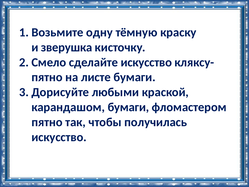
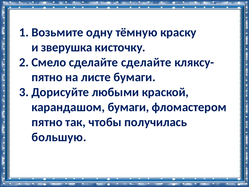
сделайте искусство: искусство -> сделайте (146, 62)
искусство: искусство -> большую (59, 137)
